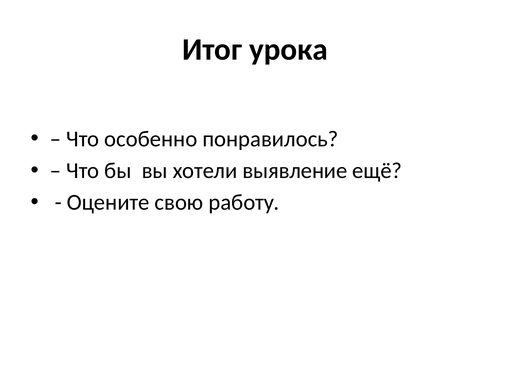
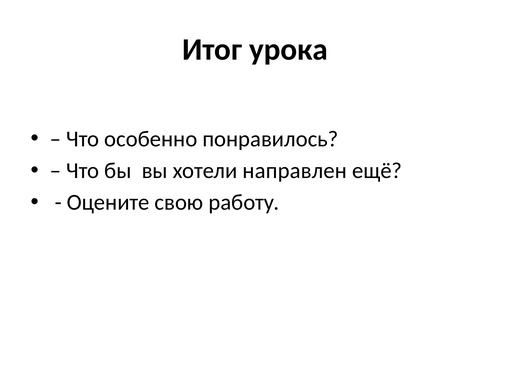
выявление: выявление -> направлен (295, 170)
